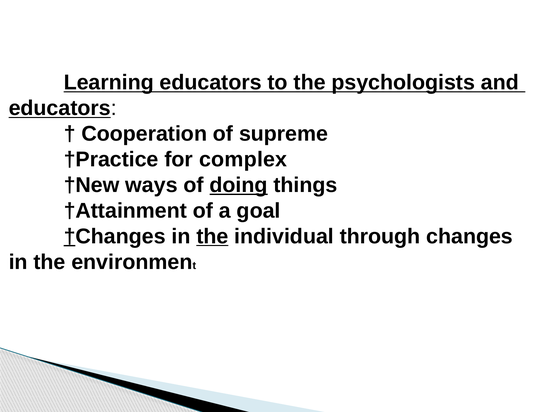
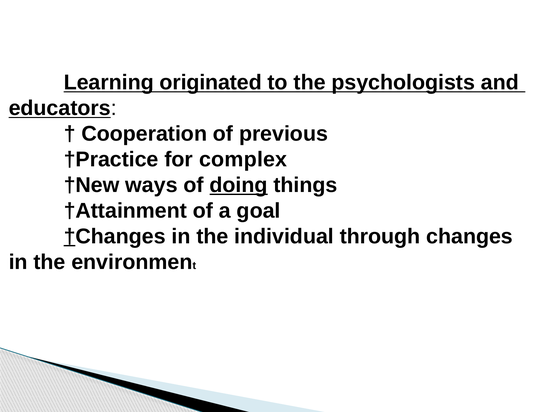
Learning educators: educators -> originated (211, 83)
supreme: supreme -> previous (283, 134)
the underline: present -> none (212, 237)
